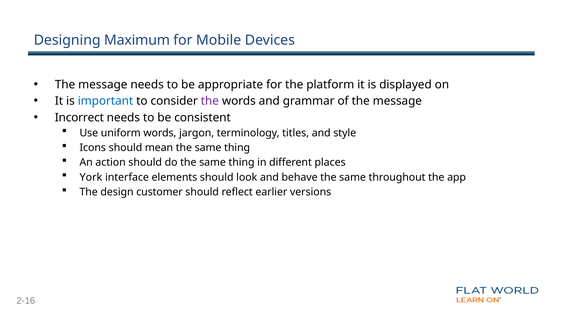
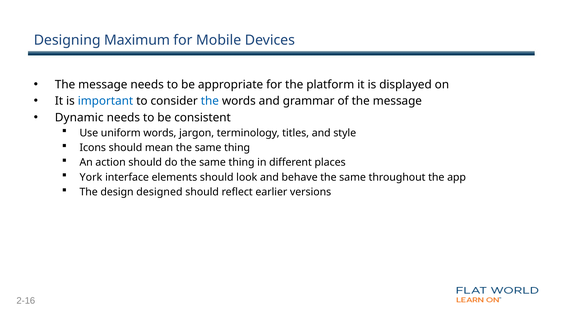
the colour: purple -> blue (210, 101)
Incorrect: Incorrect -> Dynamic (79, 118)
customer: customer -> designed (159, 192)
